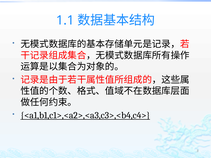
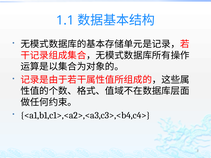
<a1,b1,c1>,<a2>,<a3,c3>,<b4,c4> underline: present -> none (85, 116)
